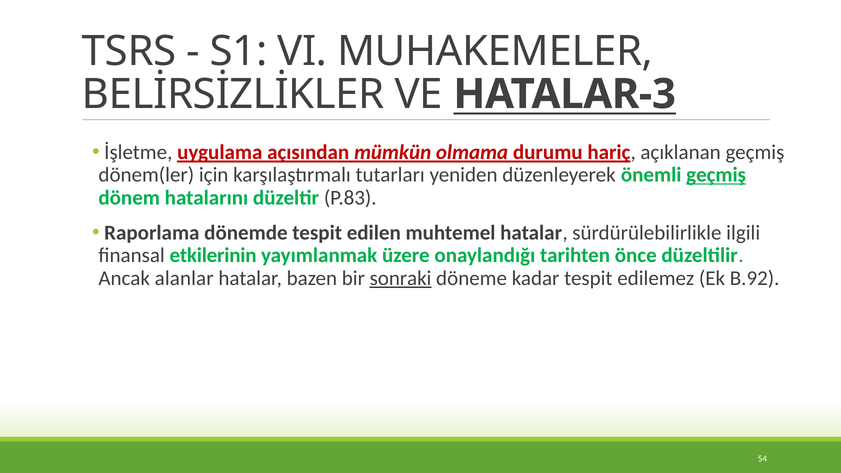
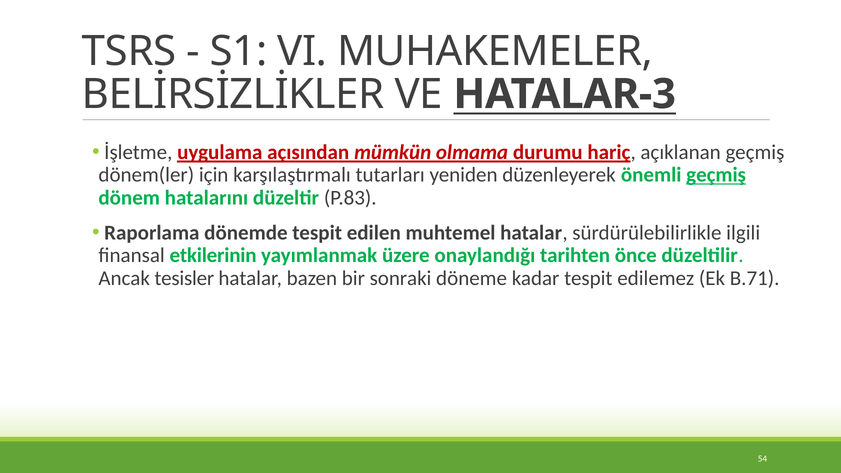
alanlar: alanlar -> tesisler (184, 278)
sonraki underline: present -> none (401, 278)
B.92: B.92 -> B.71 (755, 278)
